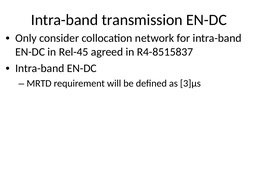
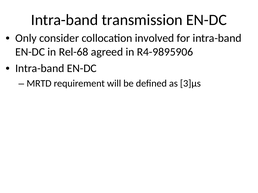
network: network -> involved (155, 38)
Rel-45: Rel-45 -> Rel-68 (74, 52)
R4-8515837: R4-8515837 -> R4-9895906 (165, 52)
